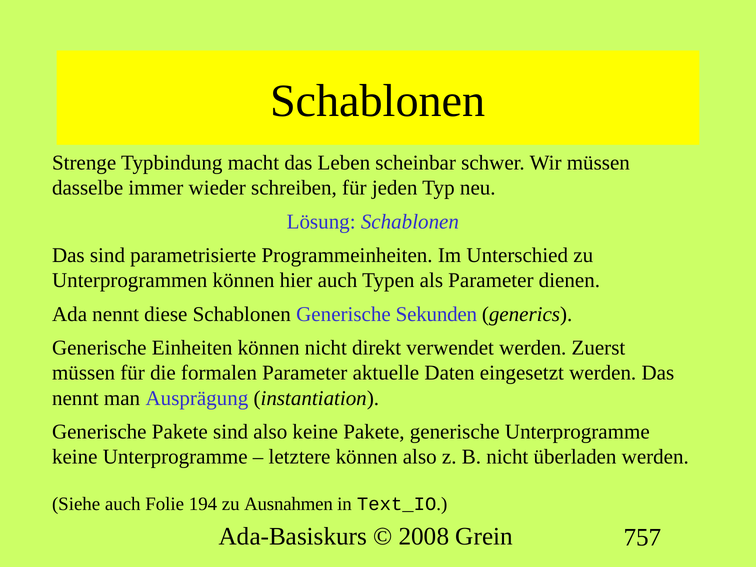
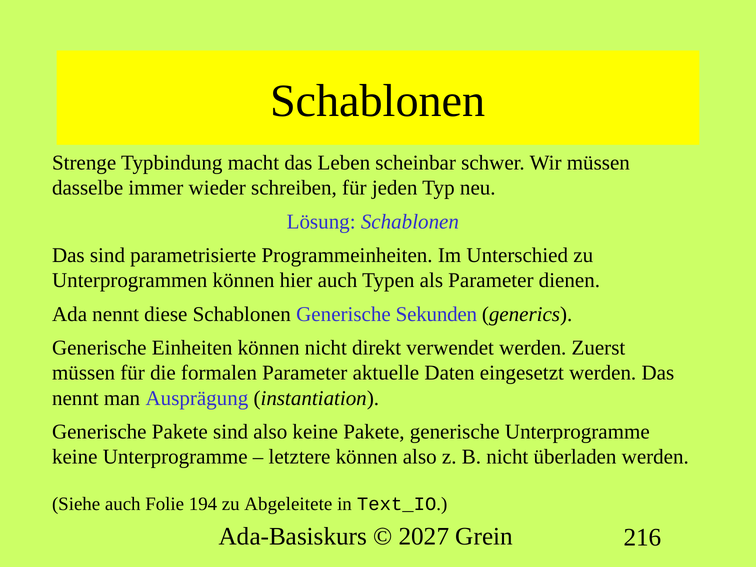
Ausnahmen: Ausnahmen -> Abgeleitete (288, 504)
2008: 2008 -> 2027 (424, 536)
757: 757 -> 216 (642, 537)
